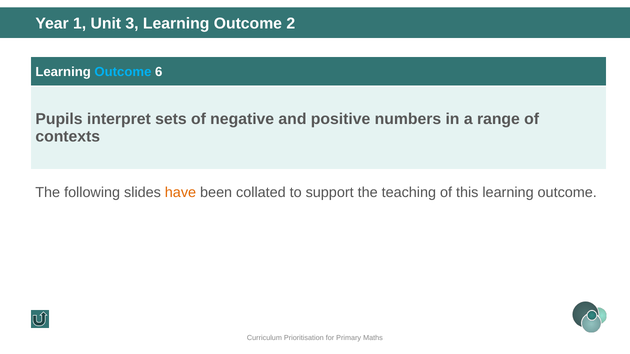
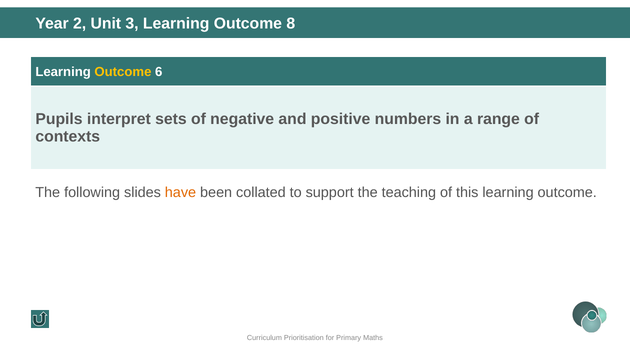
1: 1 -> 2 (80, 23)
2: 2 -> 8 (291, 23)
Outcome colour: light blue -> yellow (123, 72)
